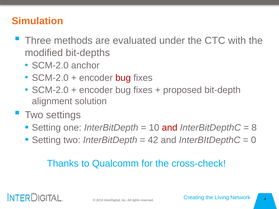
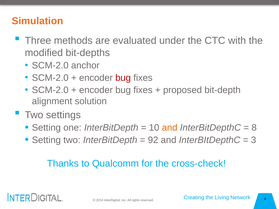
and colour: red -> orange (170, 128)
42: 42 -> 92 (153, 140)
0: 0 -> 3 (254, 140)
